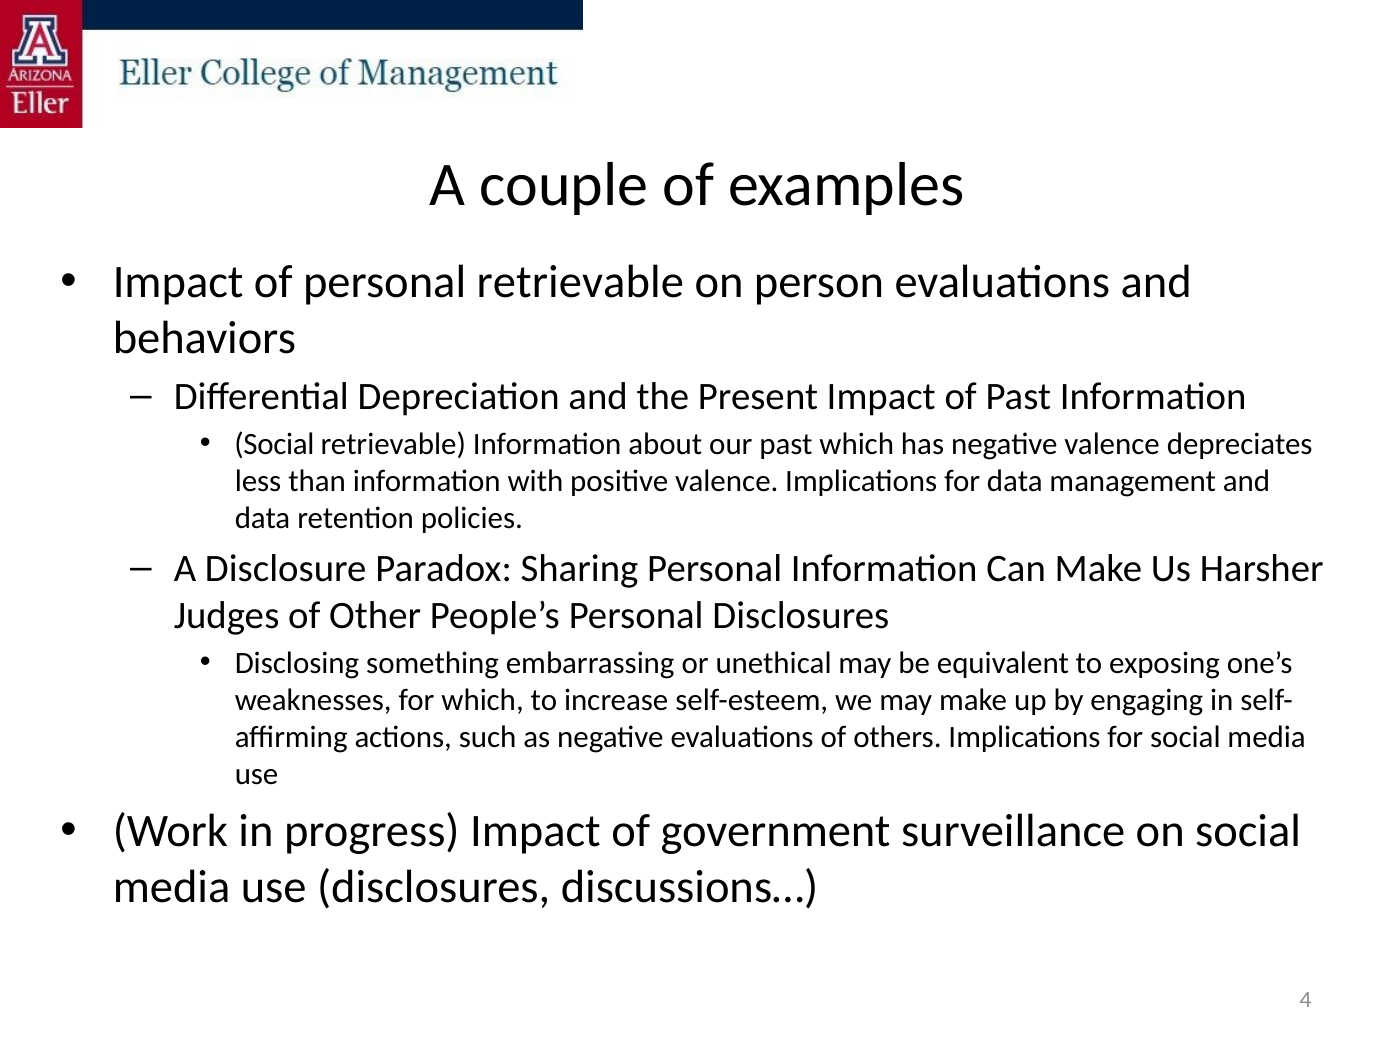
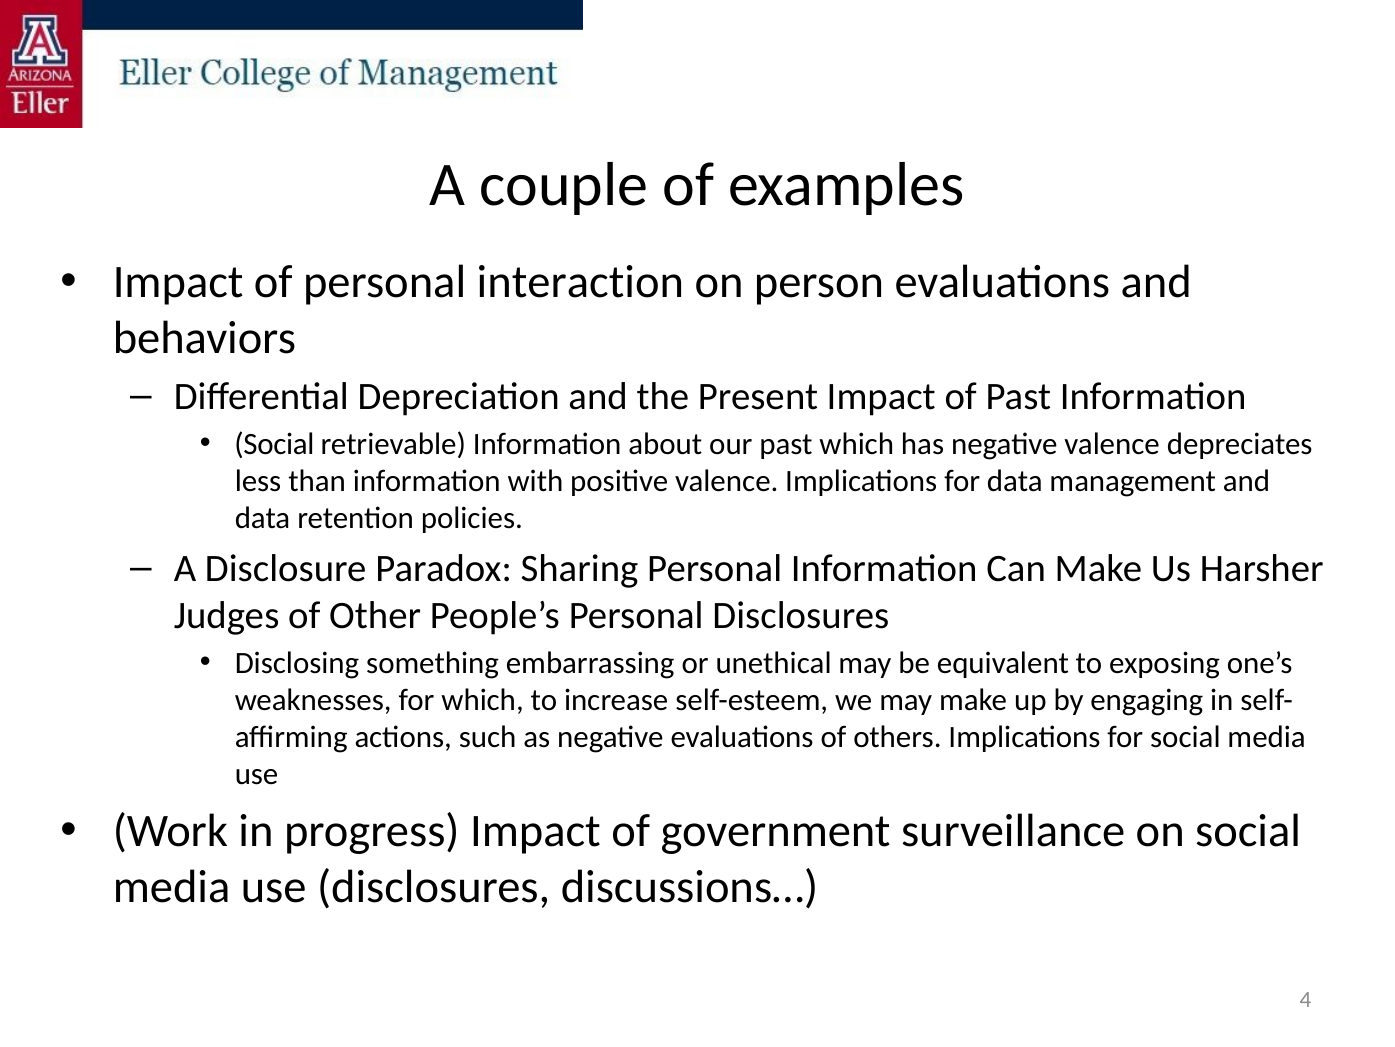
personal retrievable: retrievable -> interaction (580, 282)
